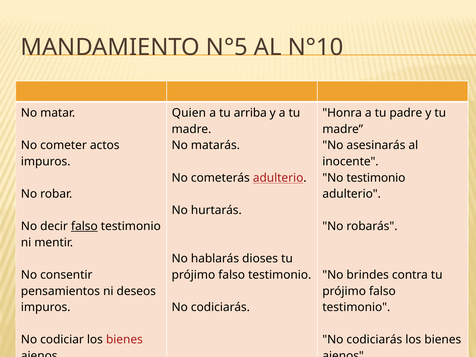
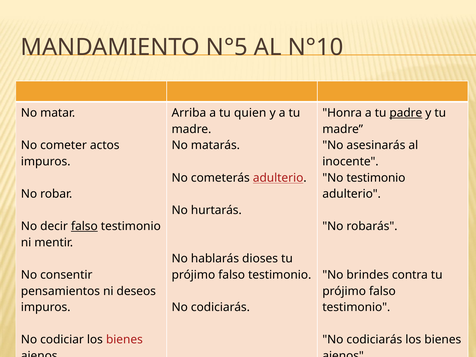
Quien: Quien -> Arriba (189, 113)
arriba: arriba -> quien (250, 113)
padre underline: none -> present (406, 113)
